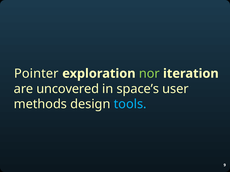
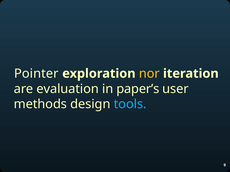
nor colour: light green -> yellow (149, 74)
uncovered: uncovered -> evaluation (68, 89)
space’s: space’s -> paper’s (138, 89)
